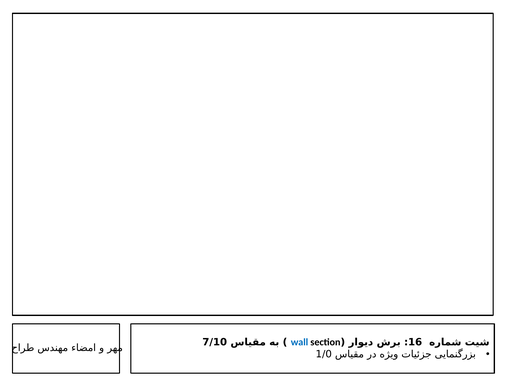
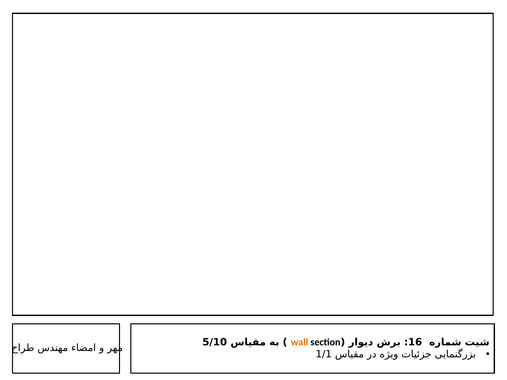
7/10: 7/10 -> 5/10 (215, 342)
wall colour: blue -> orange (300, 342)
1/0: 1/0 -> 1/1 (324, 355)
